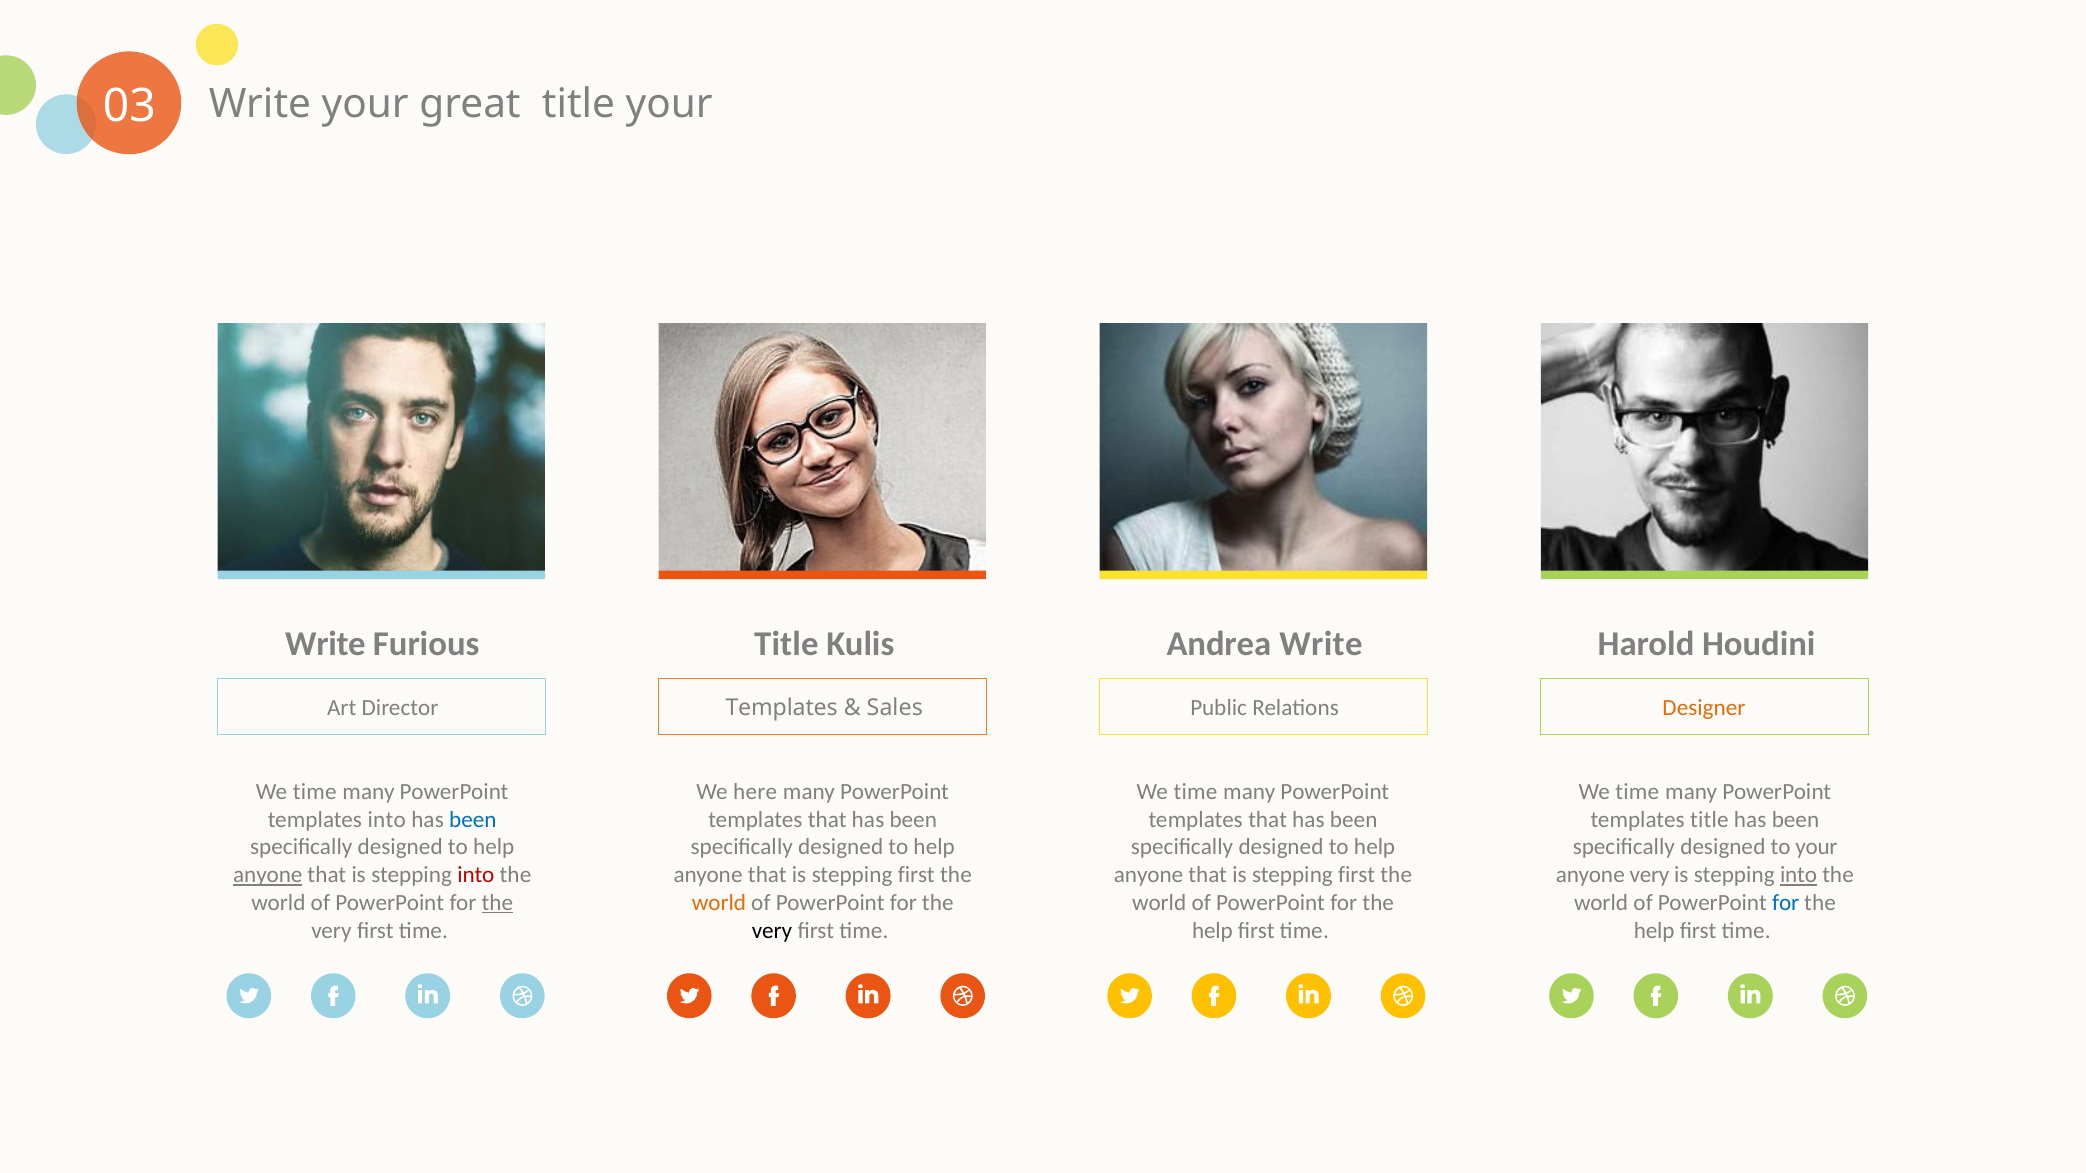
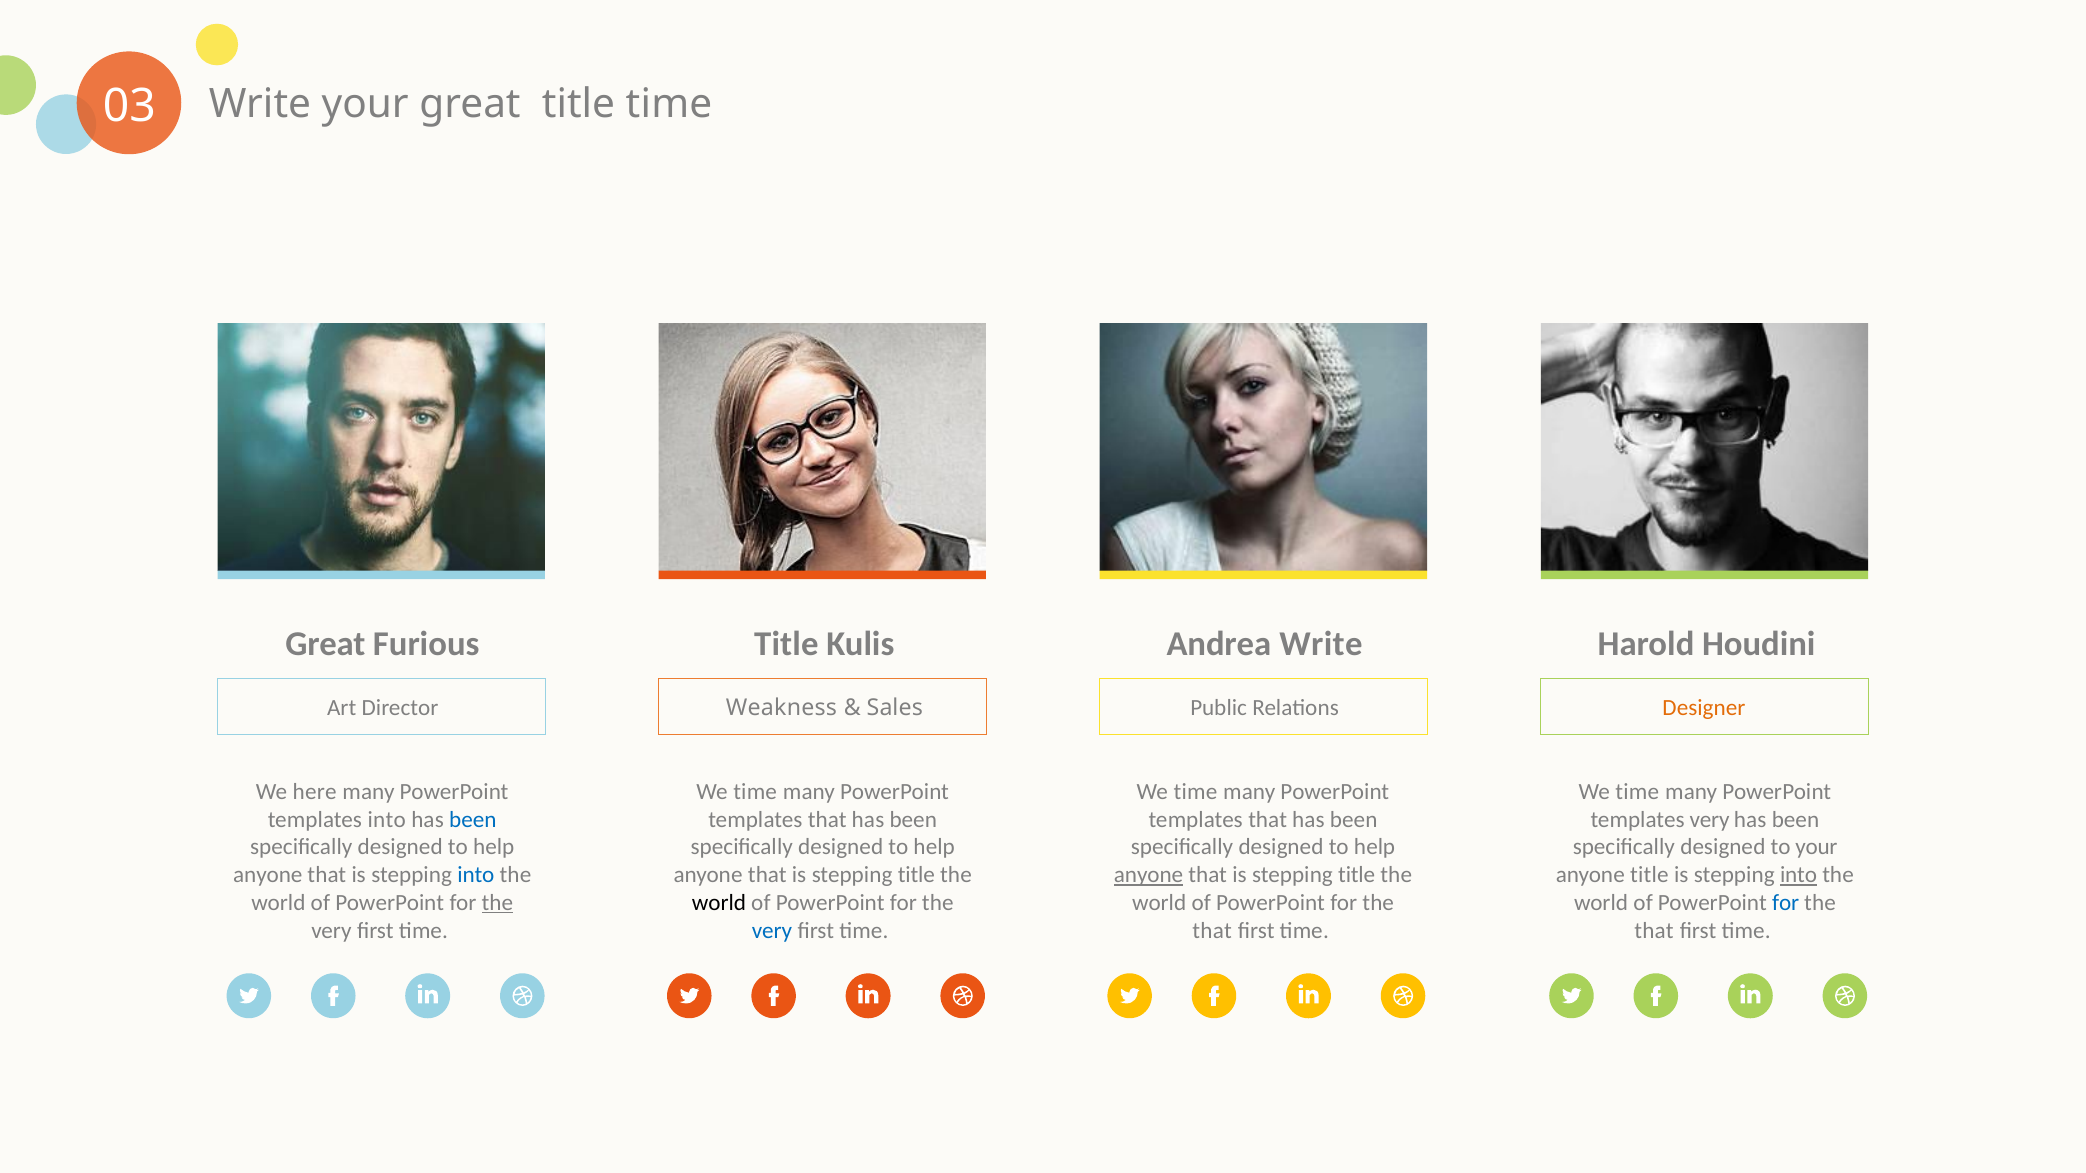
title your: your -> time (669, 104)
Write: Write -> Great (325, 644)
Templates: Templates -> Weakness (781, 707)
time: time -> here (315, 792)
here: here -> time (755, 792)
templates title: title -> very (1710, 820)
anyone underline: present -> none (268, 875)
into colour: red -> blue (476, 875)
first: first -> title (916, 875)
anyone underline: none -> present (1149, 875)
first: first -> title (1357, 875)
anyone very: very -> title (1649, 875)
world colour: orange -> black (719, 903)
very colour: black -> blue (772, 931)
help: help -> that (1212, 931)
help: help -> that (1654, 931)
